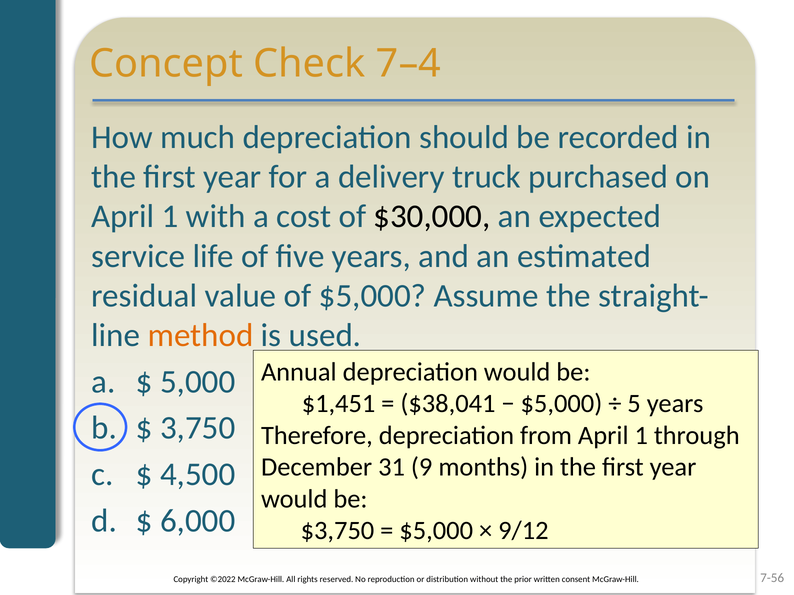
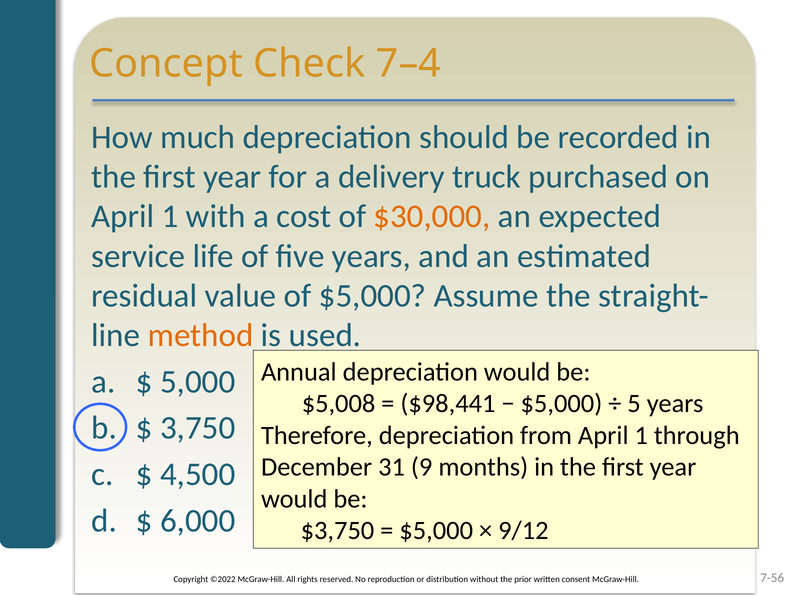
$30,000 colour: black -> orange (432, 217)
$1,451: $1,451 -> $5,008 (339, 404)
$38,041: $38,041 -> $98,441 (448, 404)
